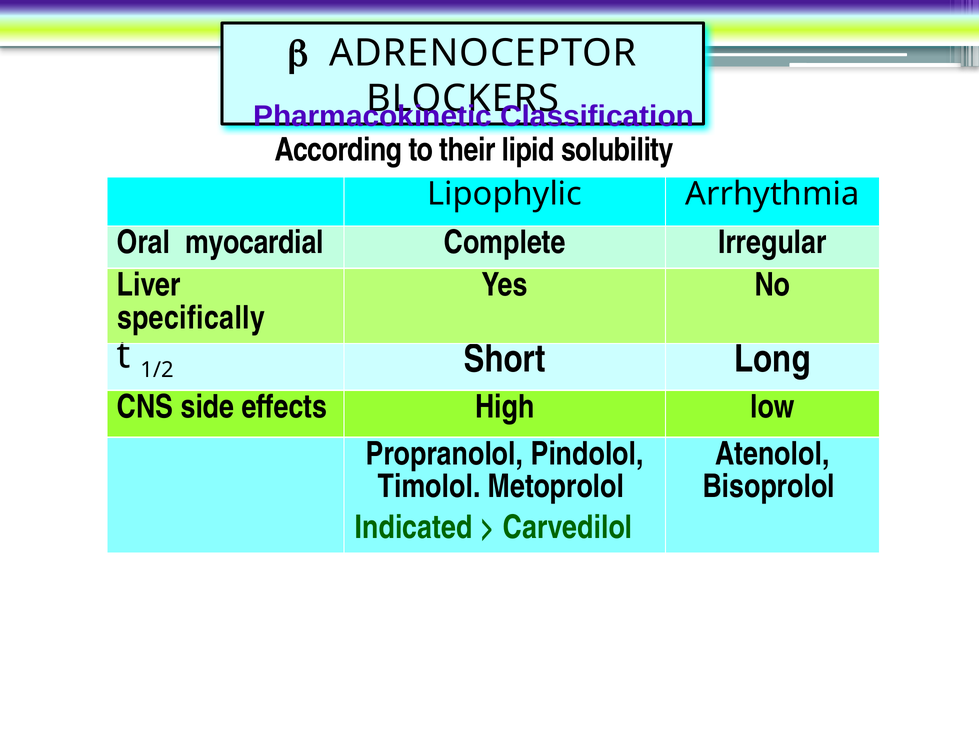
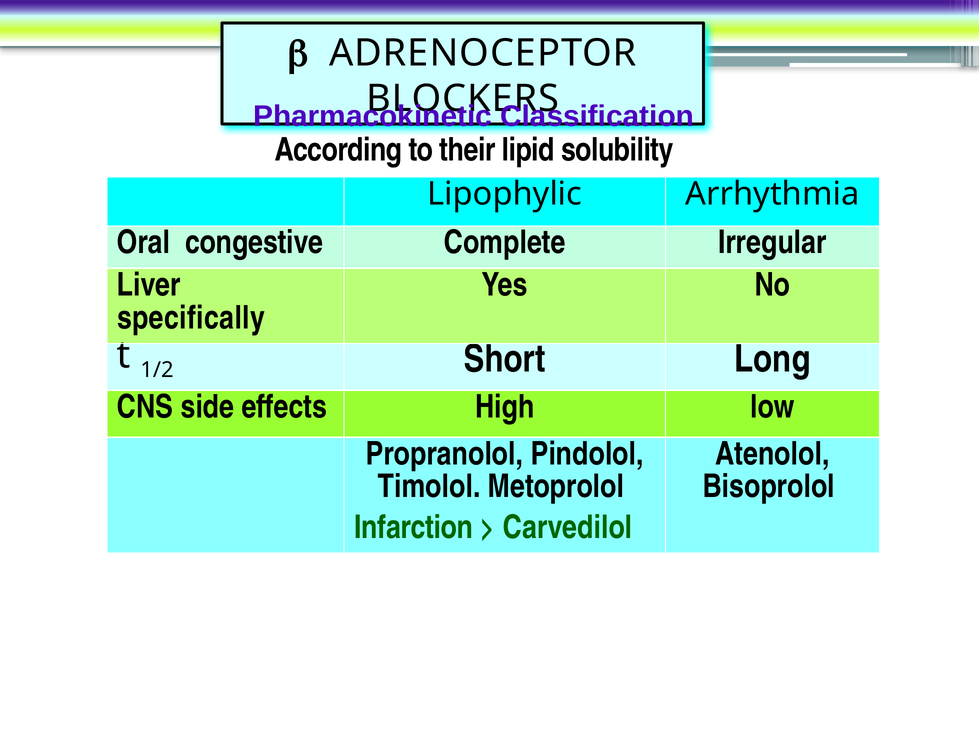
myocardial: myocardial -> congestive (254, 243)
Indicated: Indicated -> Infarction (414, 528)
